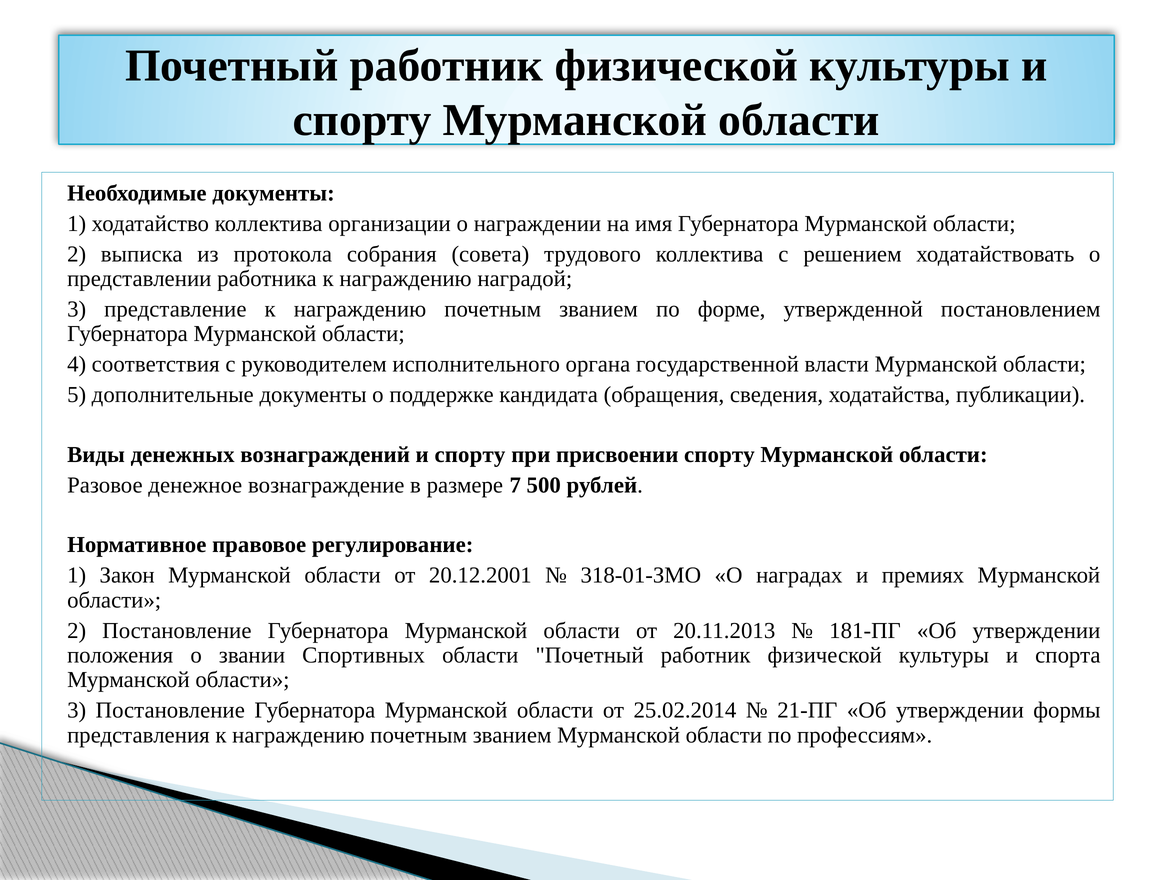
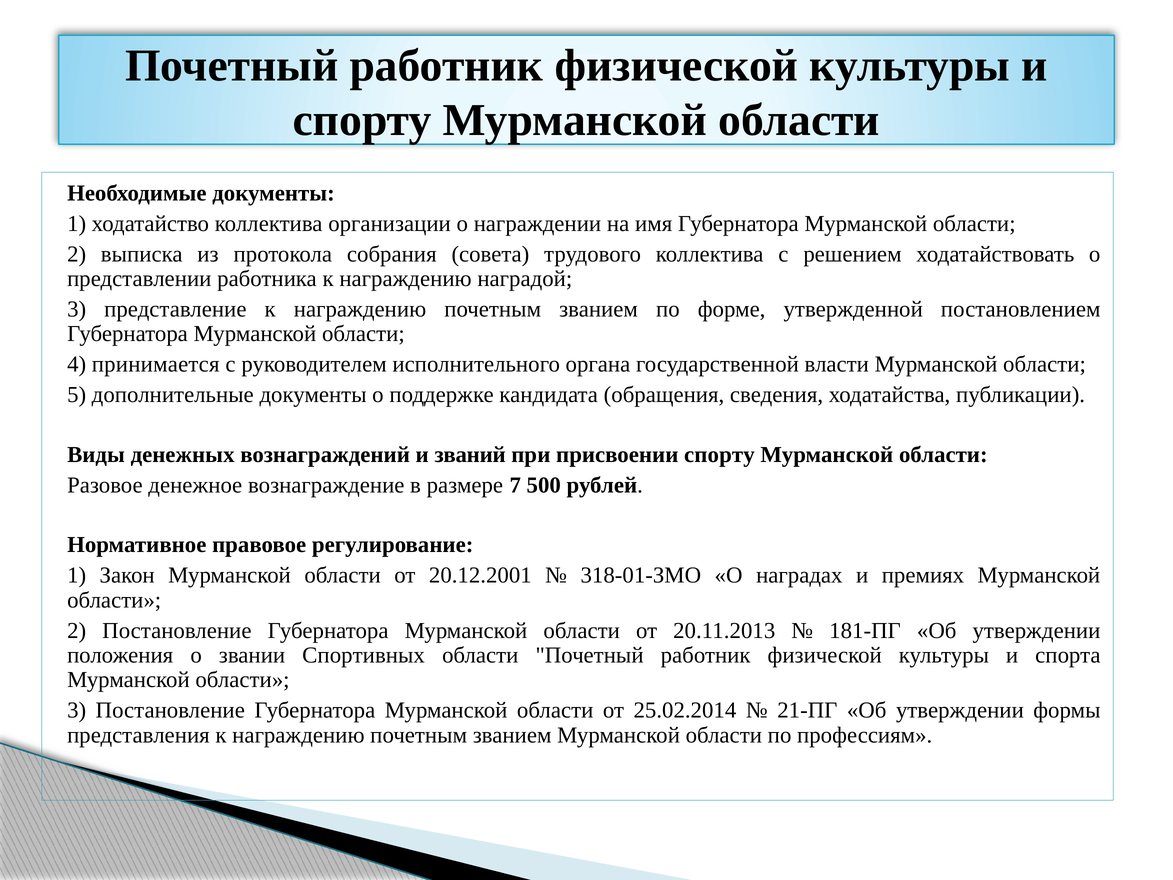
соответствия: соответствия -> принимается (156, 364)
вознаграждений и спорту: спорту -> званий (470, 455)
